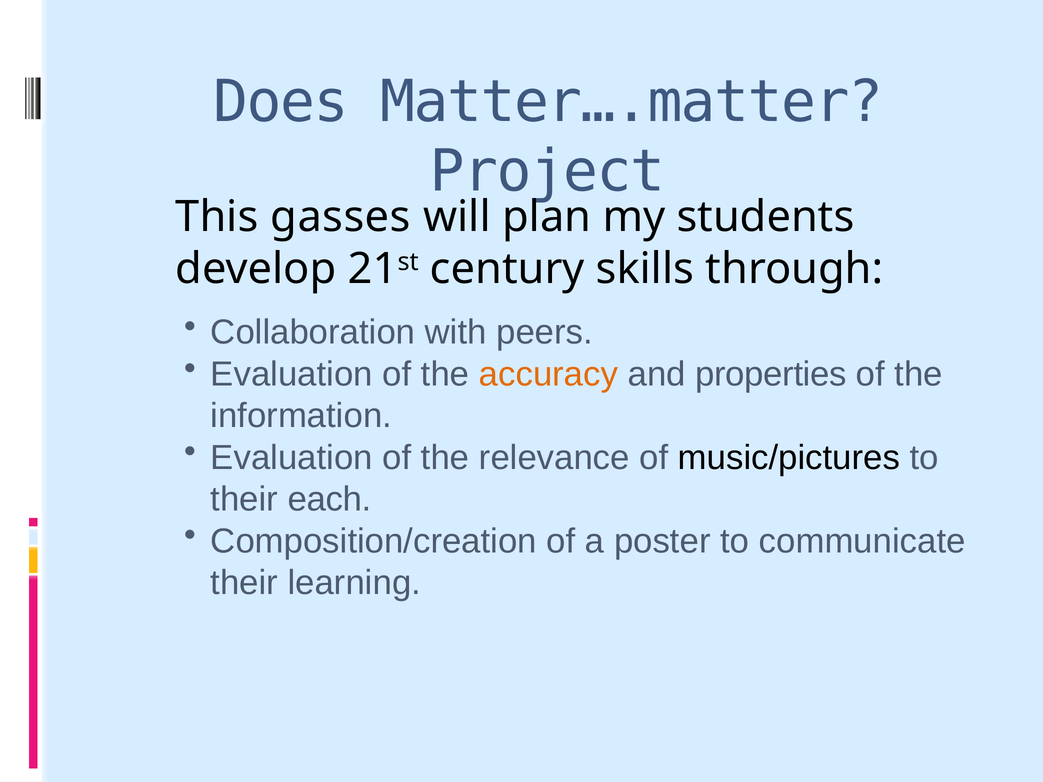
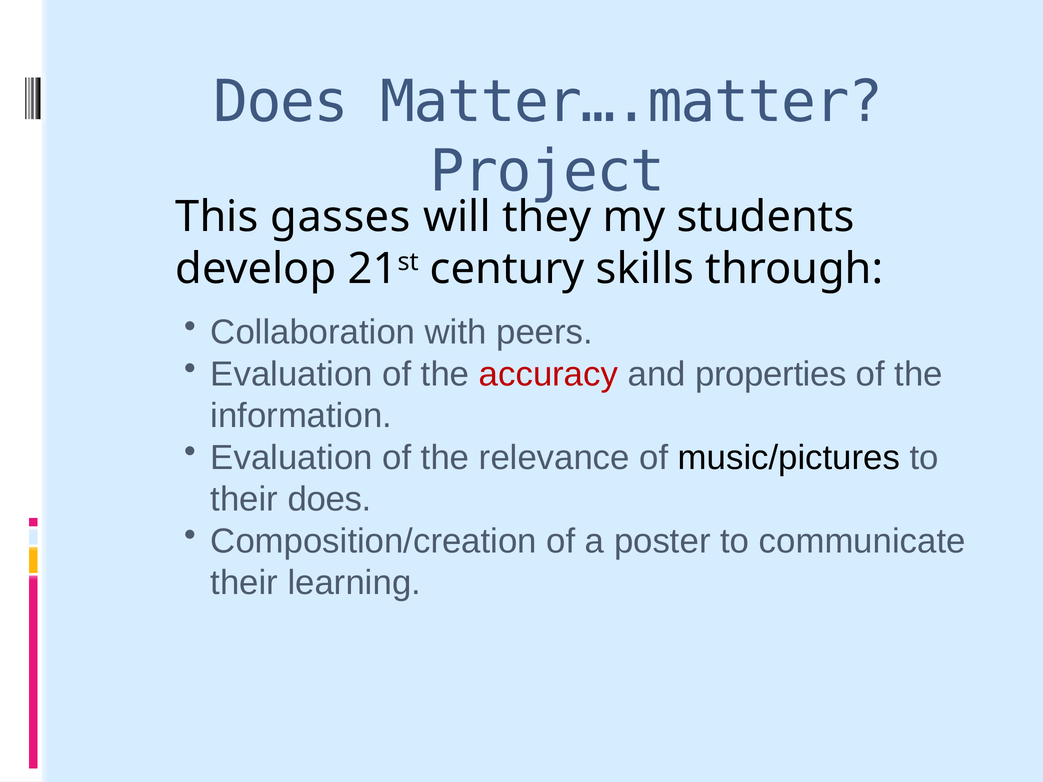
plan: plan -> they (547, 217)
accuracy colour: orange -> red (549, 374)
their each: each -> does (329, 500)
